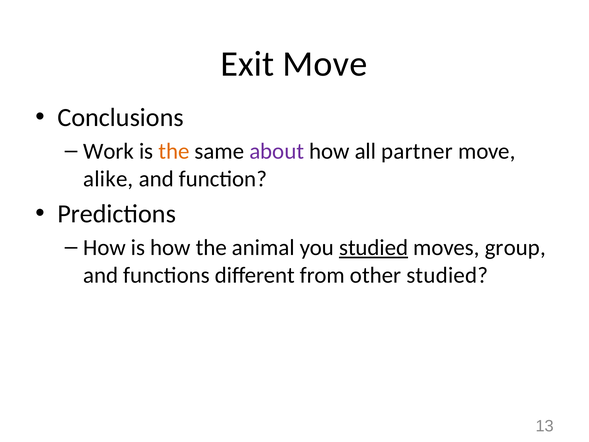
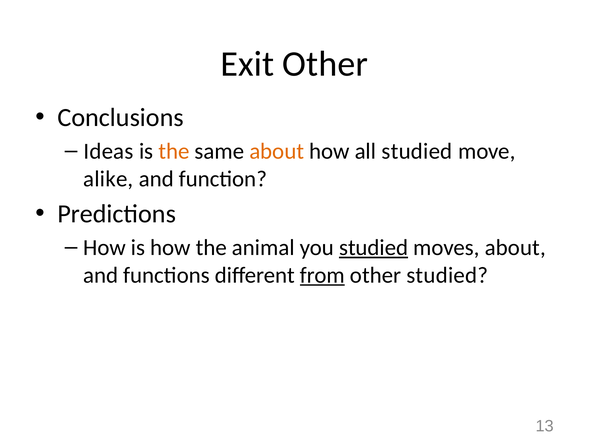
Exit Move: Move -> Other (325, 64)
Work: Work -> Ideas (108, 151)
about colour: purple -> orange (277, 151)
all partner: partner -> studied (417, 151)
moves group: group -> about (515, 247)
from underline: none -> present (322, 275)
